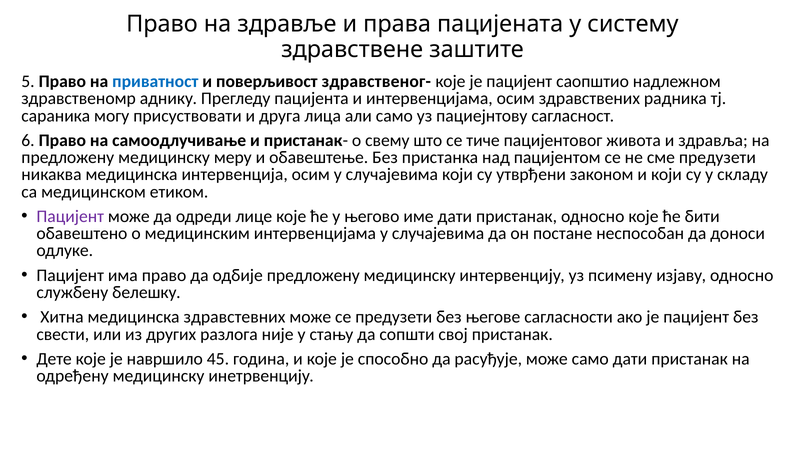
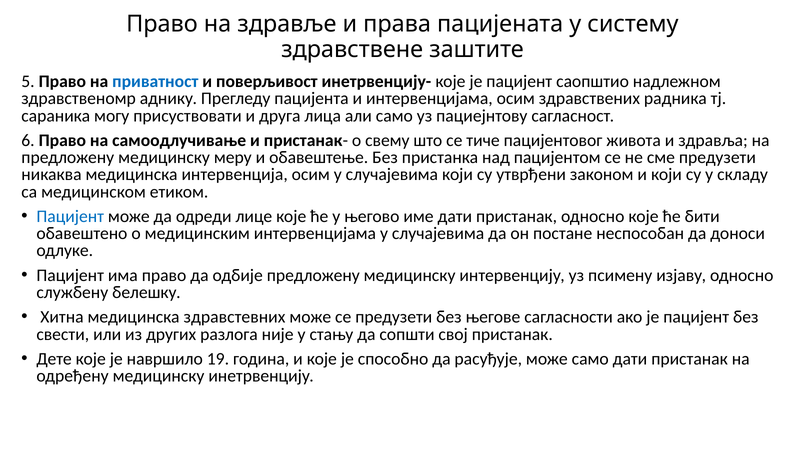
здравственог-: здравственог- -> инетрвенцију- (376, 81)
Пацијент colour: purple -> blue (70, 216)
45: 45 -> 19 (218, 359)
